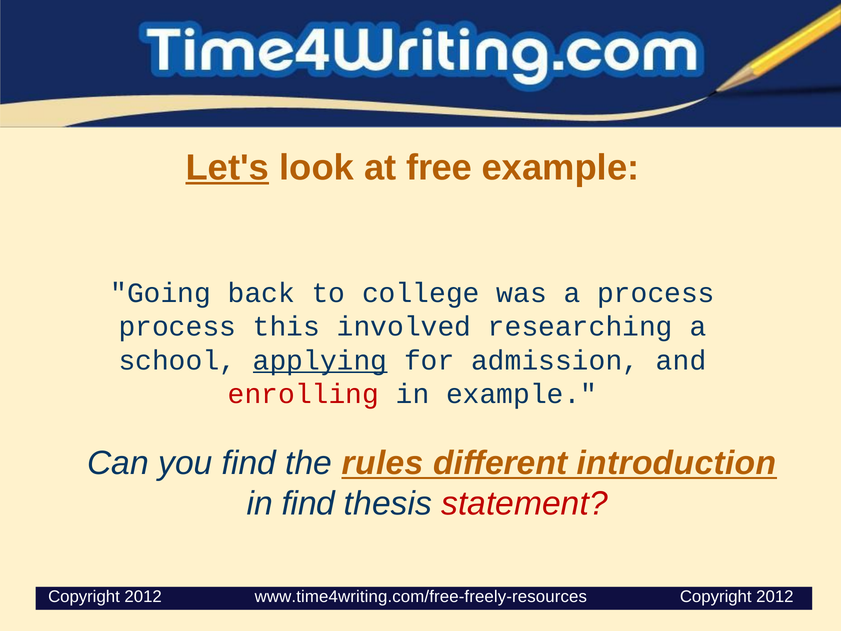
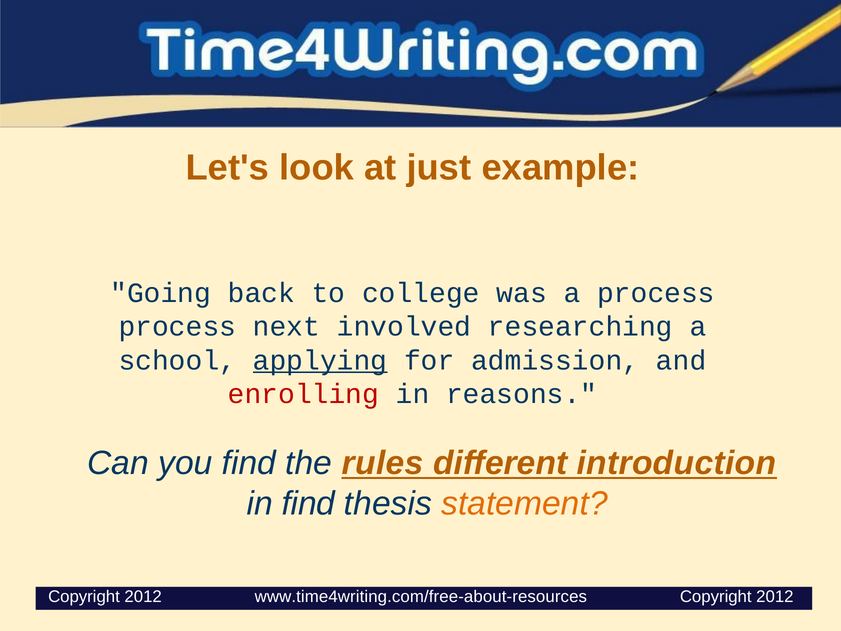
Let's underline: present -> none (227, 168)
free: free -> just (439, 168)
this: this -> next (286, 327)
in example: example -> reasons (522, 394)
statement colour: red -> orange (524, 503)
www.time4writing.com/free-freely-resources: www.time4writing.com/free-freely-resources -> www.time4writing.com/free-about-resources (421, 596)
